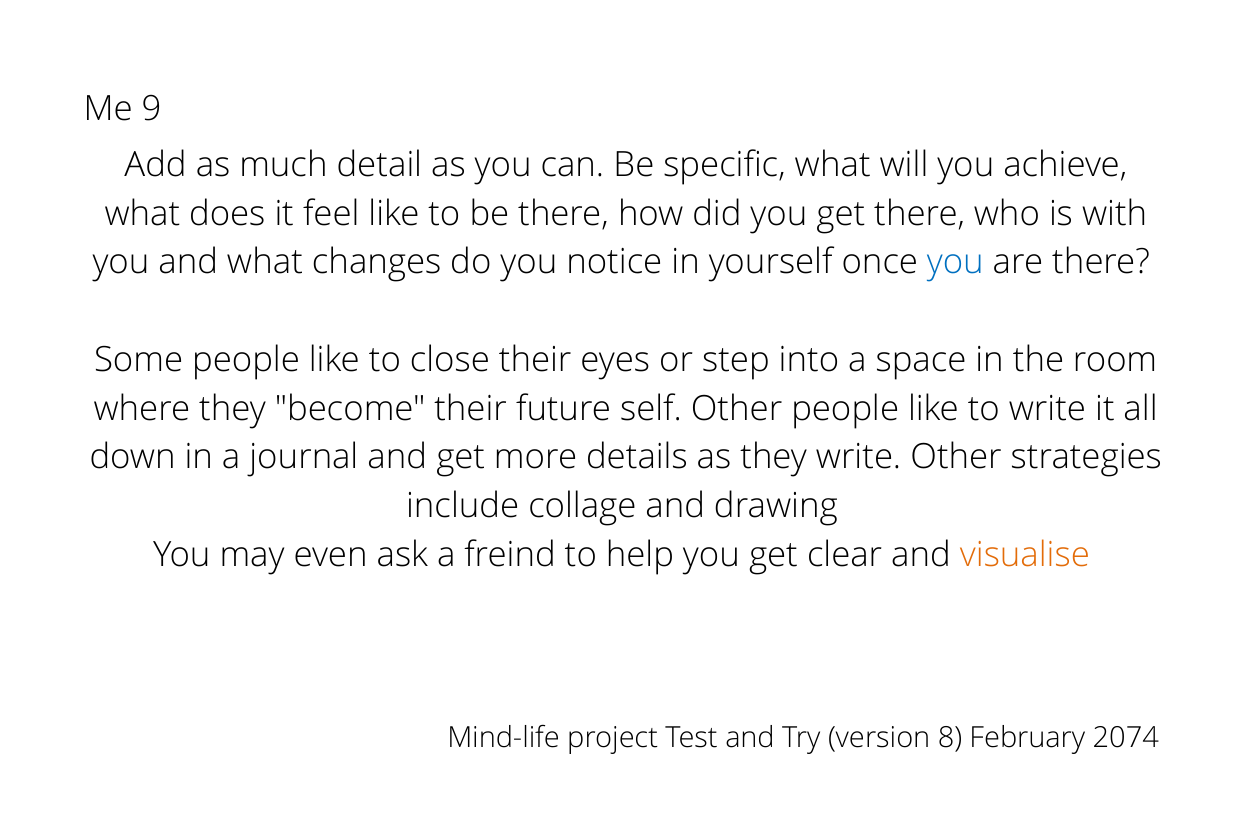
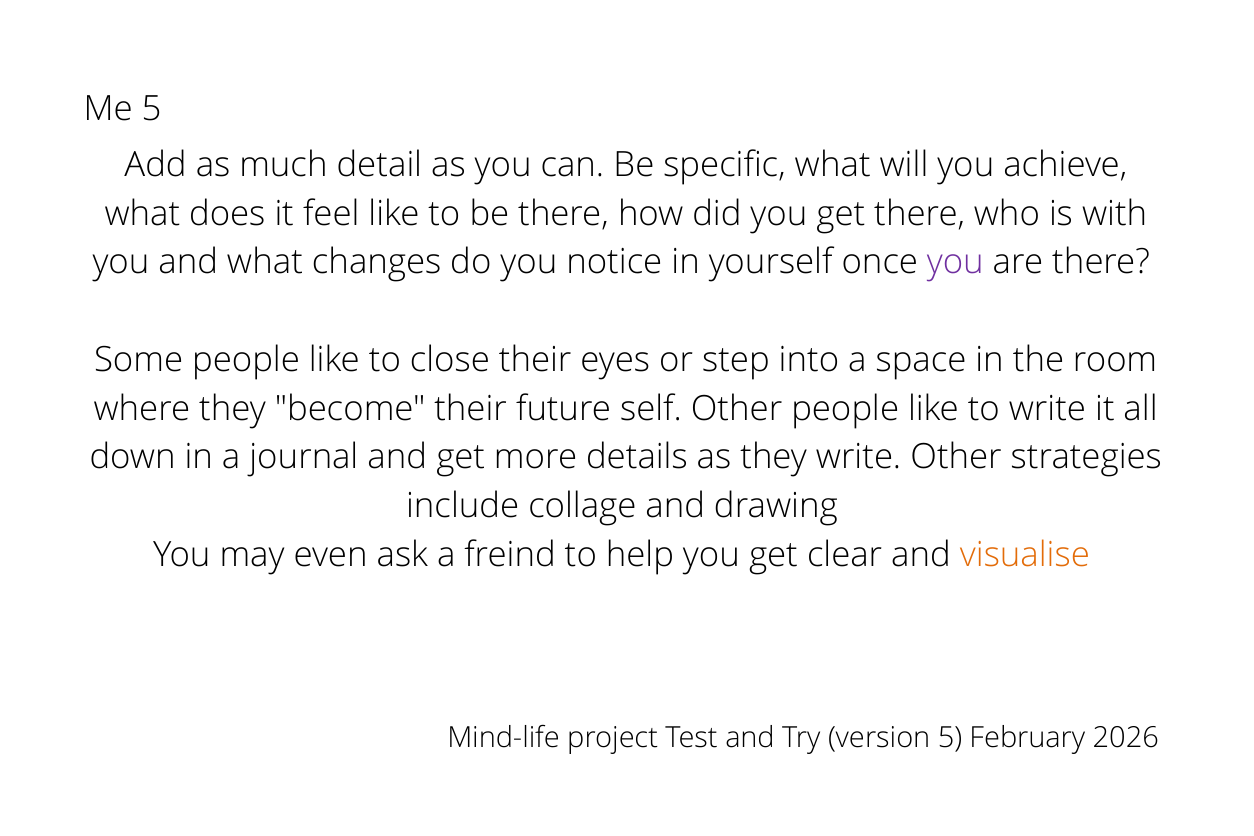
Me 9: 9 -> 5 (152, 109)
you colour: blue -> purple (955, 262)
version 8: 8 -> 5 (950, 738)
2074: 2074 -> 2026 (1126, 738)
